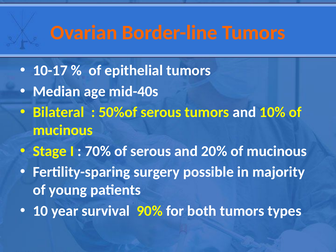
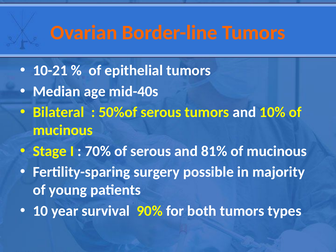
10-17: 10-17 -> 10-21 (50, 70)
20%: 20% -> 81% (214, 151)
